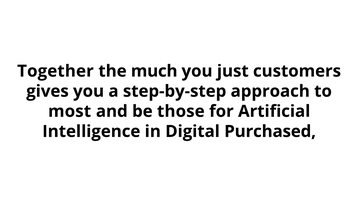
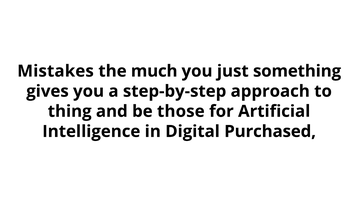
Together: Together -> Mistakes (55, 71)
customers: customers -> something (297, 71)
most: most -> thing (70, 112)
